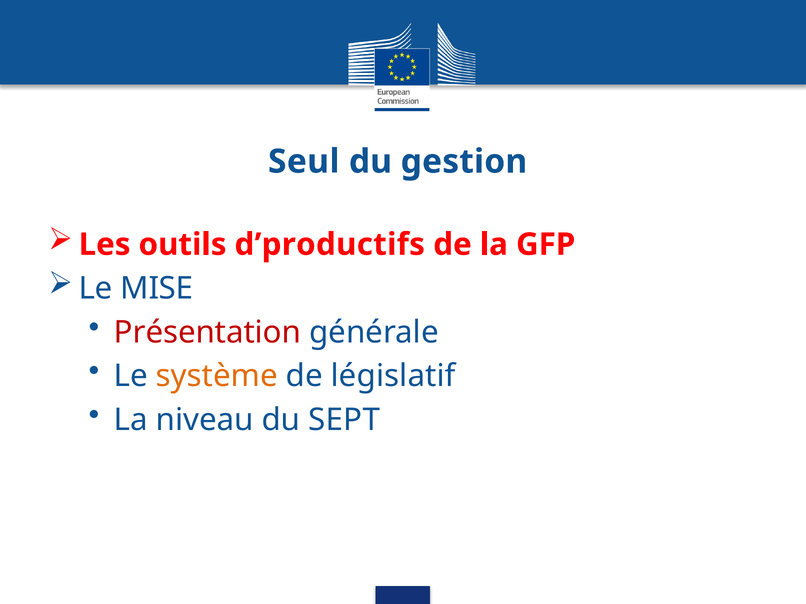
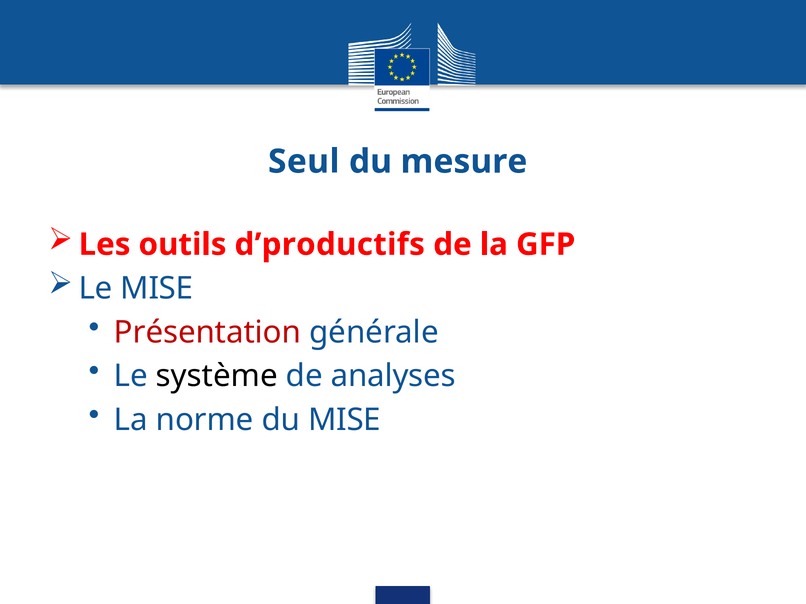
gestion: gestion -> mesure (464, 162)
système colour: orange -> black (217, 376)
législatif: législatif -> analyses (393, 376)
niveau: niveau -> norme (205, 420)
du SEPT: SEPT -> MISE (345, 420)
